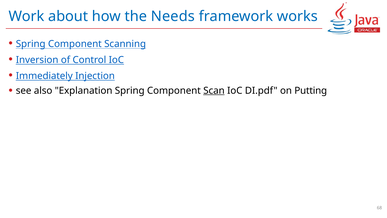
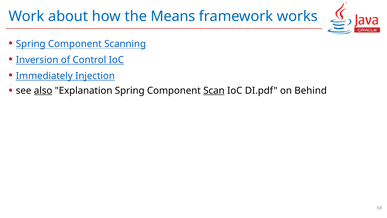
Needs: Needs -> Means (173, 16)
also underline: none -> present (43, 91)
Putting: Putting -> Behind (311, 91)
